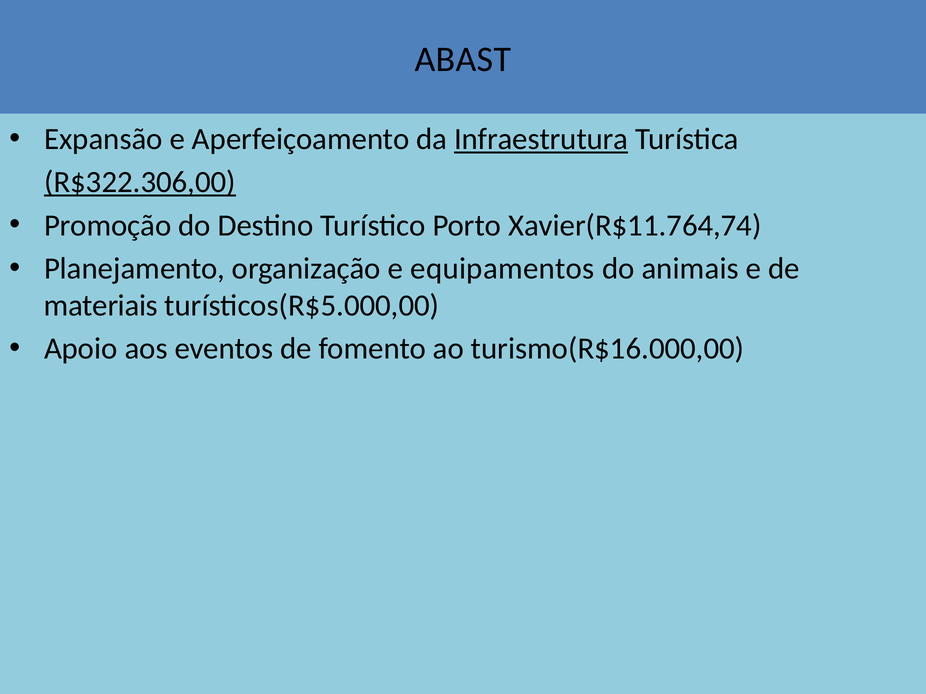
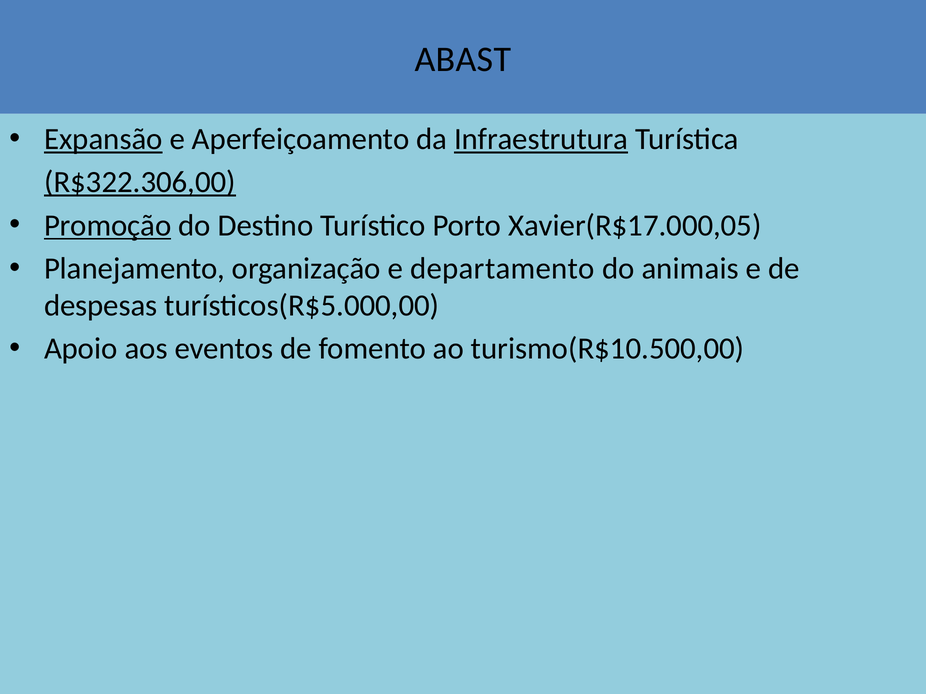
Expansão underline: none -> present (103, 139)
Promoção underline: none -> present (108, 226)
Xavier(R$11.764,74: Xavier(R$11.764,74 -> Xavier(R$17.000,05 (635, 226)
equipamentos: equipamentos -> departamento (502, 269)
materiais: materiais -> despesas (101, 306)
turismo(R$16.000,00: turismo(R$16.000,00 -> turismo(R$10.500,00 (608, 349)
